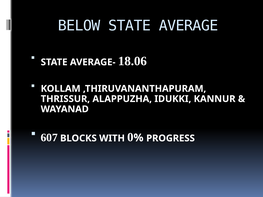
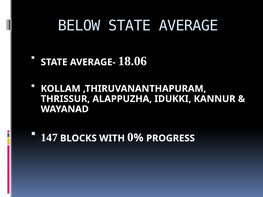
607: 607 -> 147 (49, 138)
